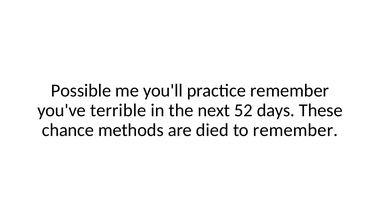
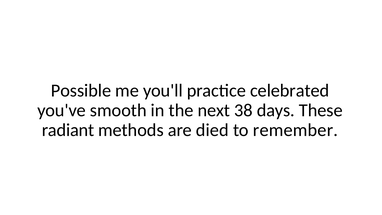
practice remember: remember -> celebrated (290, 91)
terrible: terrible -> smooth (118, 110)
52: 52 -> 38 (243, 110)
chance: chance -> radiant (68, 130)
